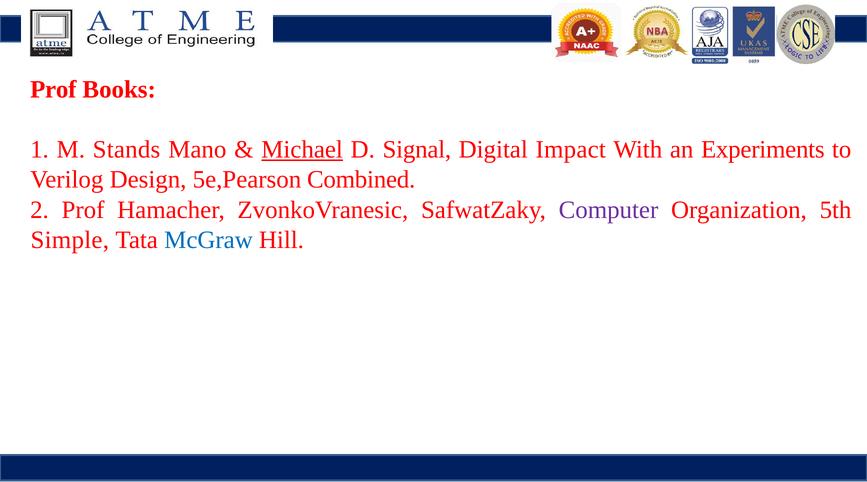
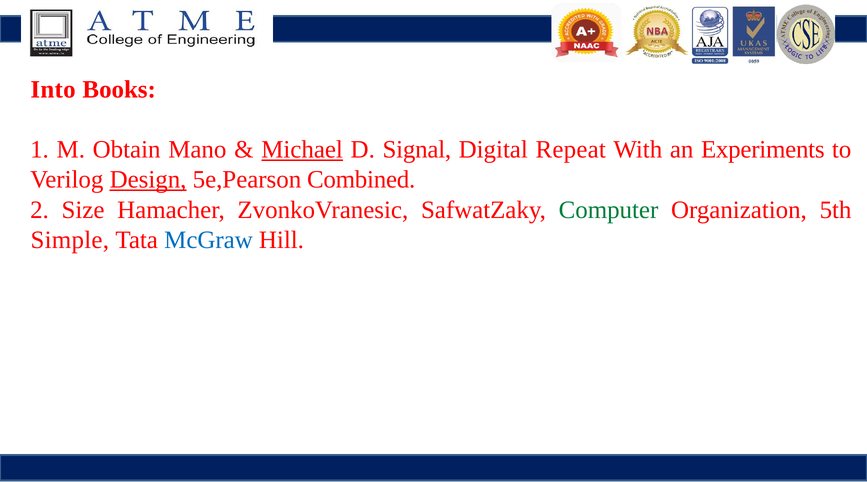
Prof: Prof -> Into (53, 90)
Stands: Stands -> Obtain (127, 150)
Impact: Impact -> Repeat (571, 150)
Design underline: none -> present (148, 180)
2 Prof: Prof -> Size (83, 210)
Computer colour: purple -> green (609, 210)
